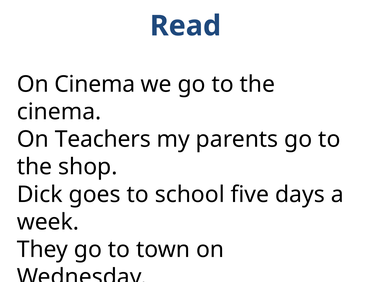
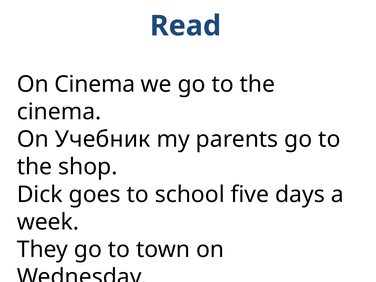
Teachers: Teachers -> Учебник (103, 139)
